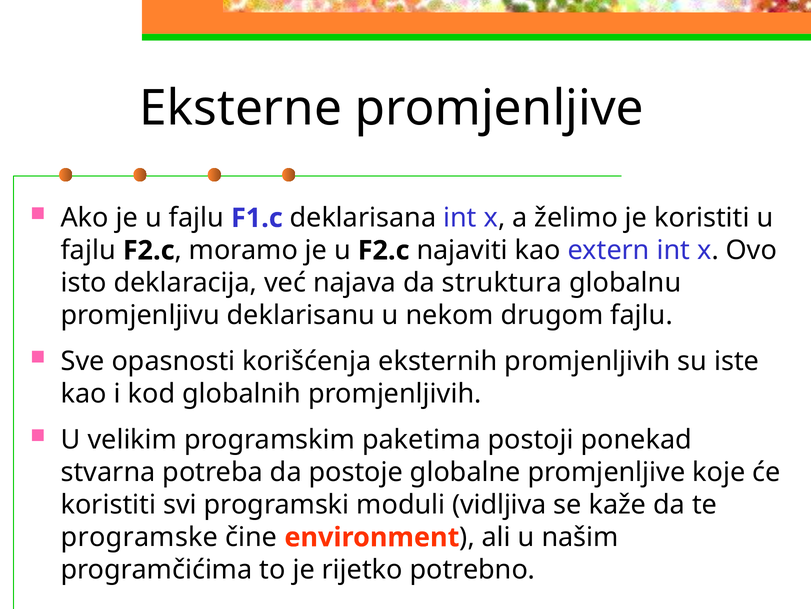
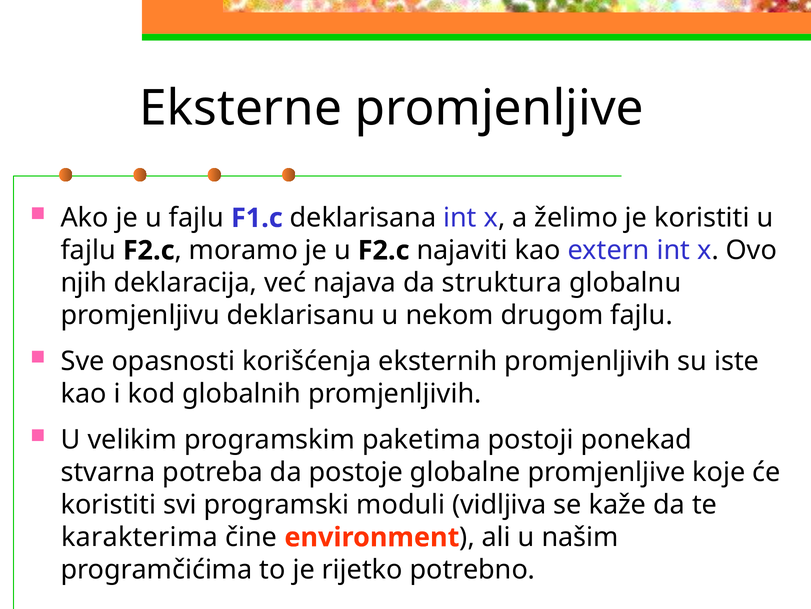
isto: isto -> njih (84, 283)
programske: programske -> karakterima (139, 537)
